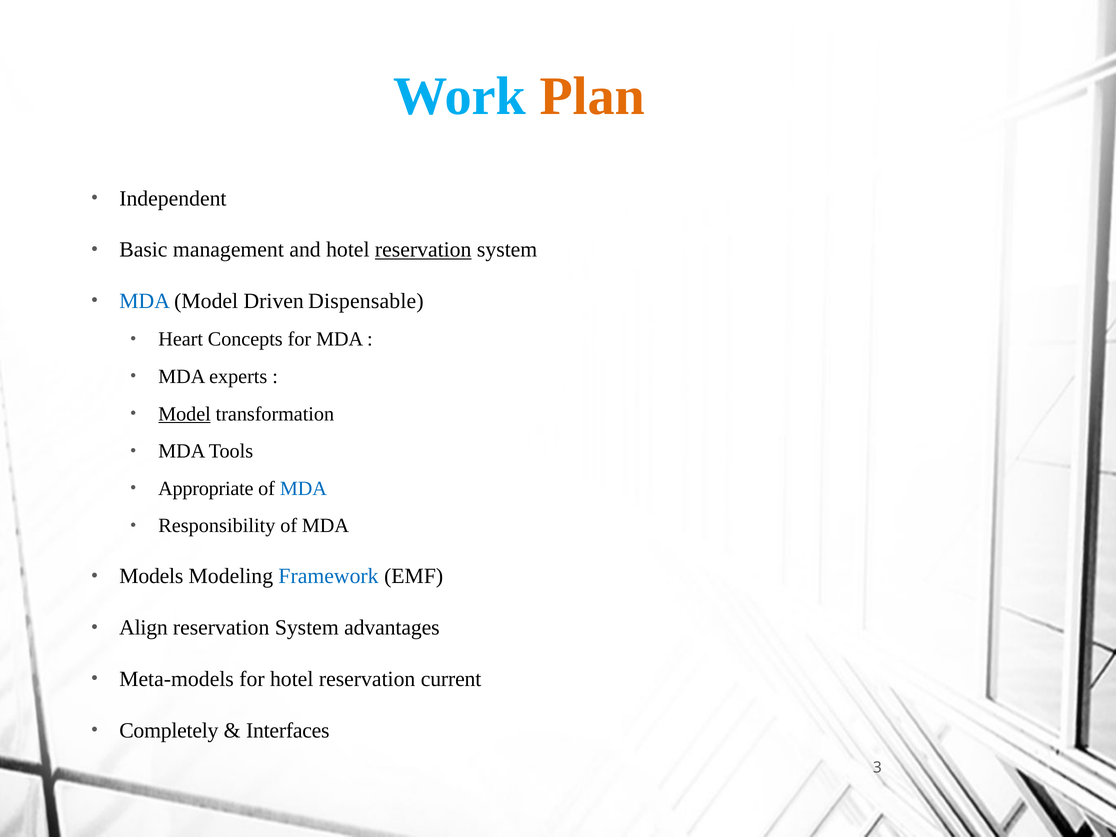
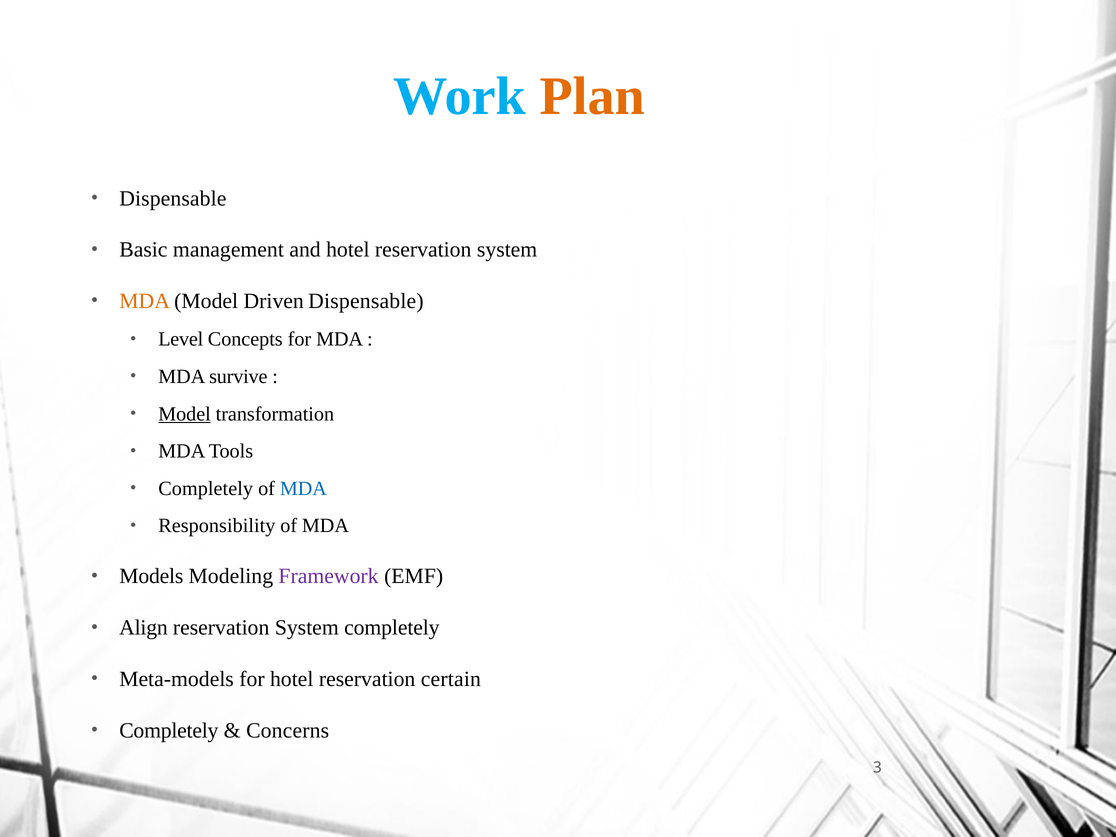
Independent: Independent -> Dispensable (173, 198)
reservation underline: present -> none (423, 250)
MDA colour: blue -> orange (145, 301)
Heart: Heart -> Level (181, 339)
experts: experts -> survive (238, 377)
Appropriate: Appropriate -> Completely (206, 488)
Framework colour: blue -> purple (329, 576)
System advantages: advantages -> completely (392, 628)
current: current -> certain (451, 679)
Interfaces: Interfaces -> Concerns (288, 730)
